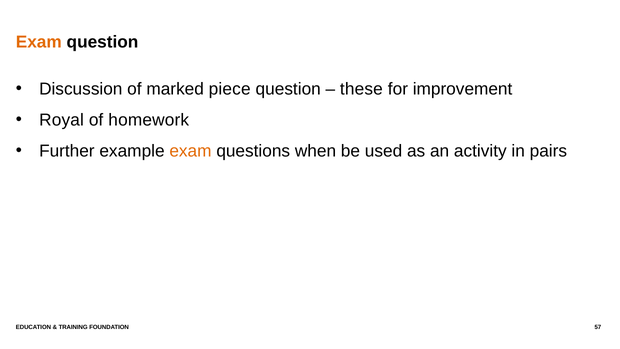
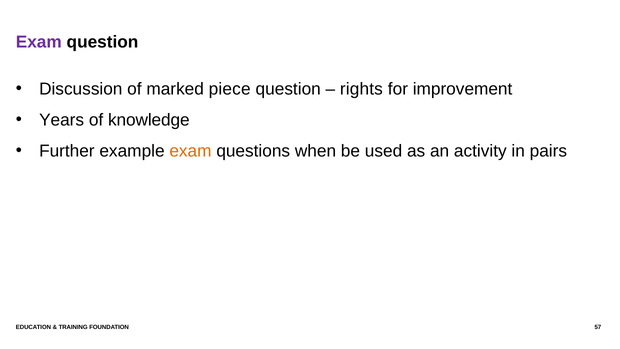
Exam colour: orange -> purple (39, 42)
these: these -> rights (361, 89)
Royal: Royal -> Years (62, 120)
homework: homework -> knowledge (149, 120)
